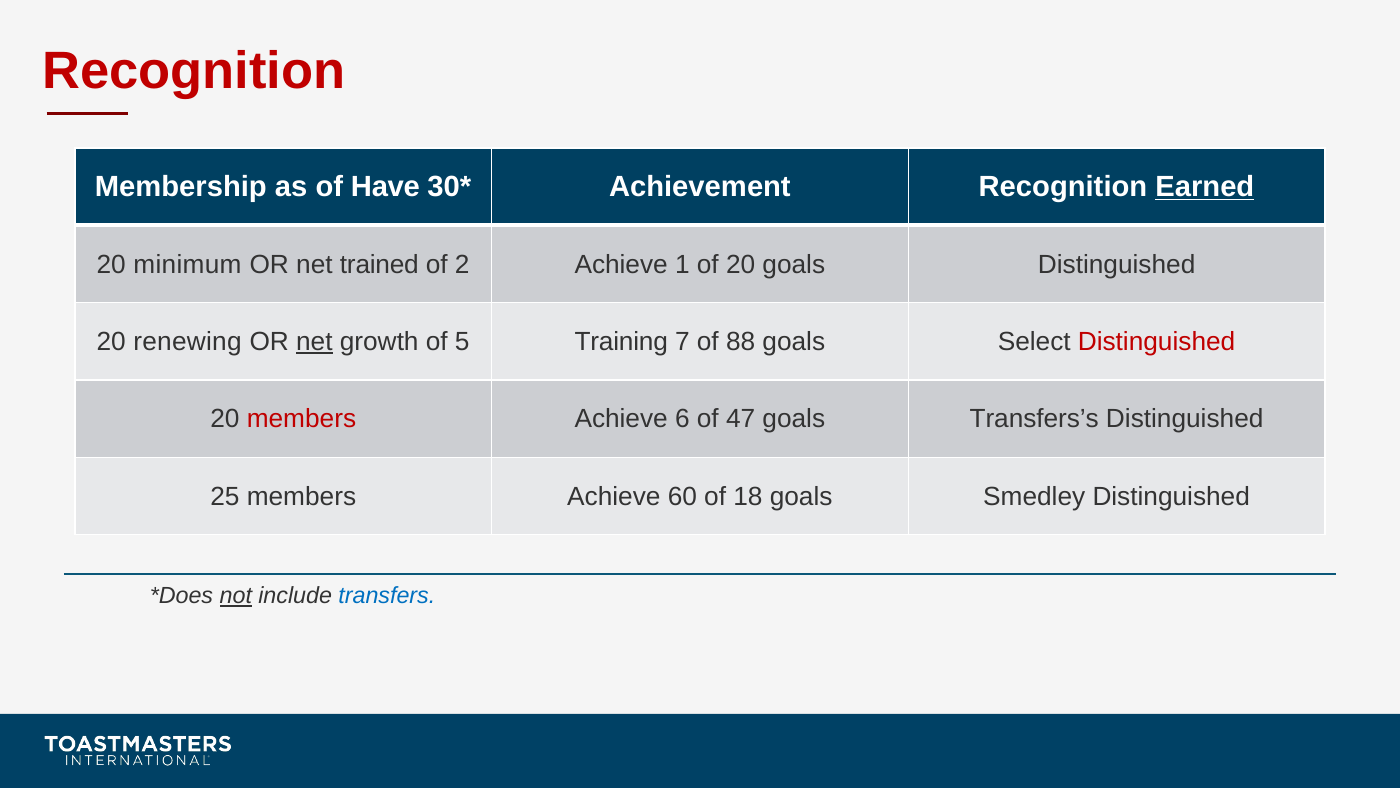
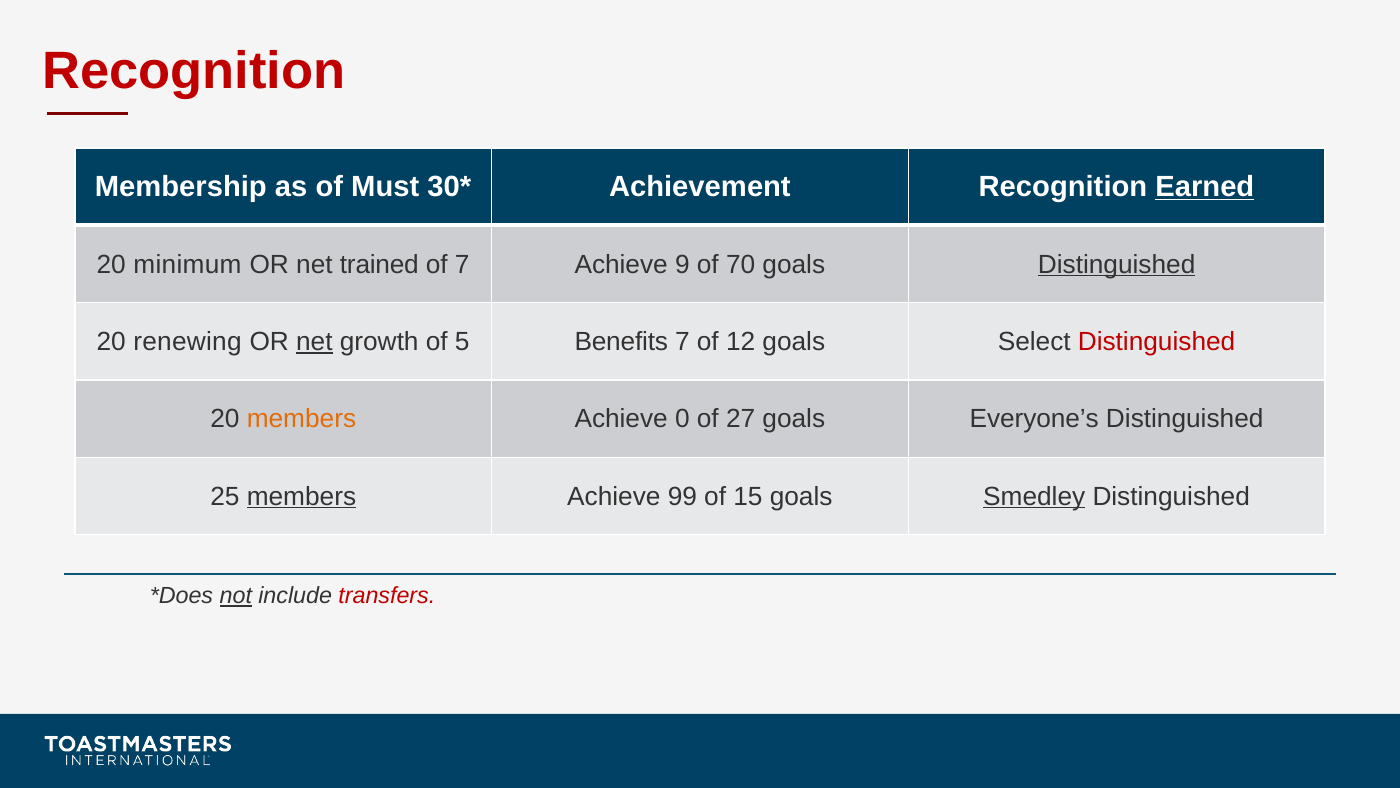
Have: Have -> Must (385, 187)
of 2: 2 -> 7 (462, 264)
1: 1 -> 9 (682, 264)
of 20: 20 -> 70 (741, 264)
Distinguished underline: none -> present (1117, 264)
Training: Training -> Benefits (621, 341)
88: 88 -> 12 (741, 341)
members colour: red -> orange (301, 419)
6: 6 -> 0 (682, 419)
47: 47 -> 27 (741, 419)
Transfers’s: Transfers’s -> Everyone’s (1034, 419)
members underline: none -> present (301, 496)
60: 60 -> 99 (682, 496)
18: 18 -> 15 (748, 496)
Smedley underline: none -> present (1034, 496)
transfers colour: blue -> red (387, 595)
